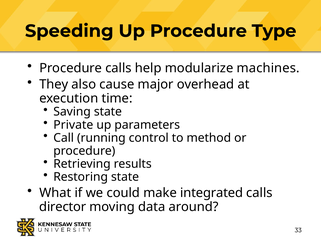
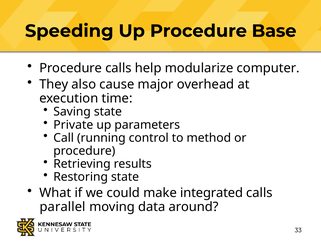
Type: Type -> Base (274, 31)
machines: machines -> computer (268, 68)
director: director -> parallel (63, 207)
